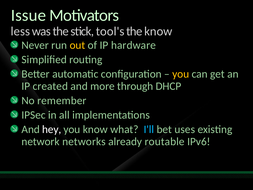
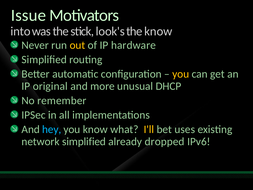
less: less -> into (20, 31)
tool's: tool's -> look's (110, 31)
created: created -> original (50, 86)
through: through -> unusual (135, 86)
hey colour: white -> light blue (52, 129)
I'll colour: light blue -> yellow (149, 129)
network networks: networks -> simplified (84, 141)
routable: routable -> dropped (165, 141)
